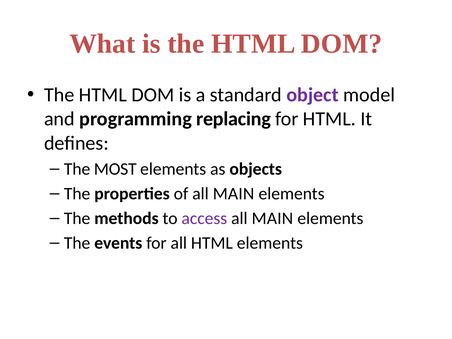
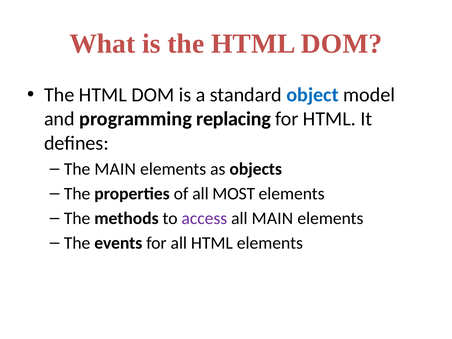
object colour: purple -> blue (313, 95)
The MOST: MOST -> MAIN (115, 169)
of all MAIN: MAIN -> MOST (234, 194)
